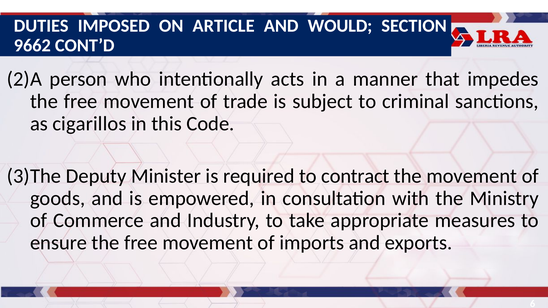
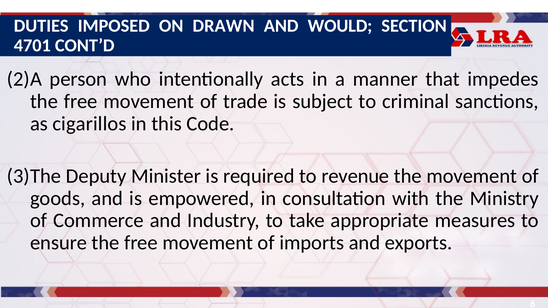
ARTICLE: ARTICLE -> DRAWN (224, 26)
9662: 9662 -> 4701 (32, 45)
contract: contract -> revenue (355, 176)
